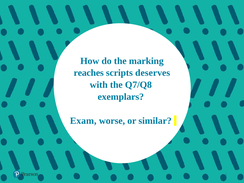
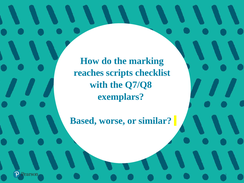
deserves: deserves -> checklist (153, 73)
Exam: Exam -> Based (83, 121)
